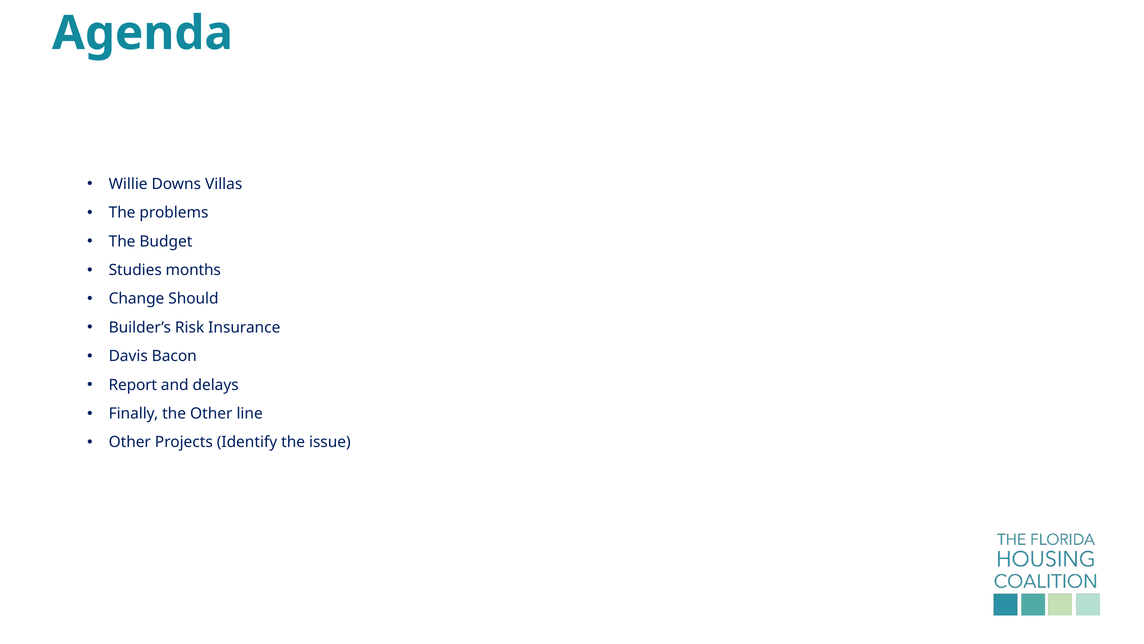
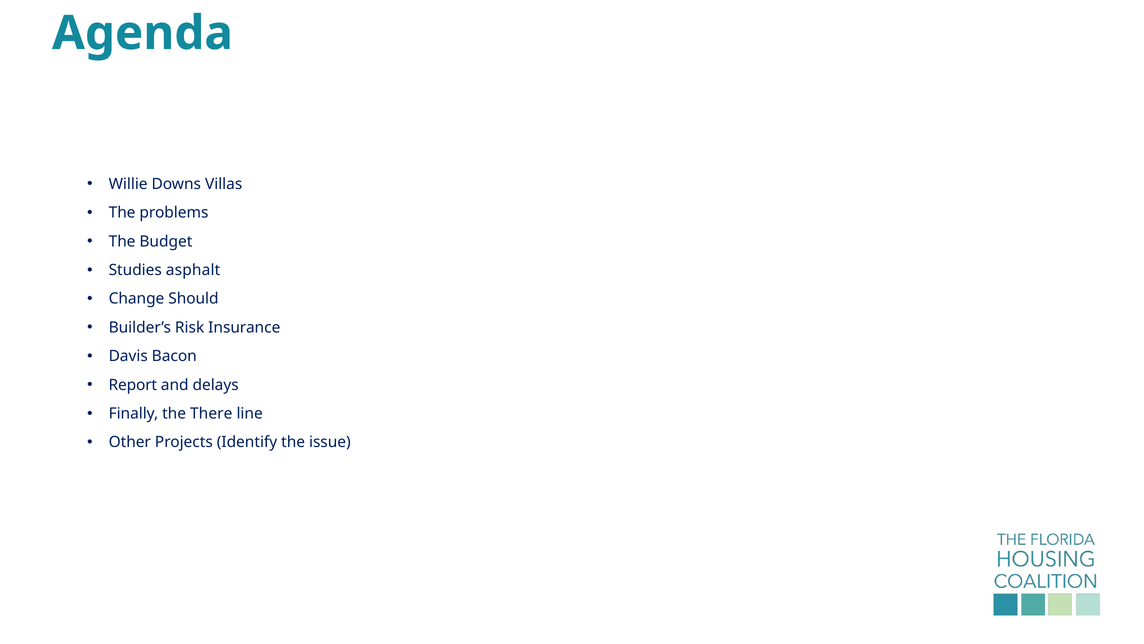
months: months -> asphalt (193, 270)
the Other: Other -> There (211, 413)
